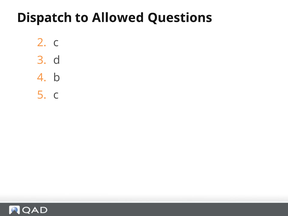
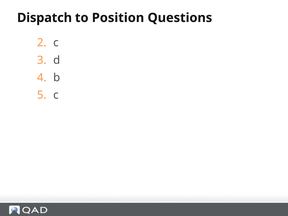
Allowed: Allowed -> Position (118, 18)
